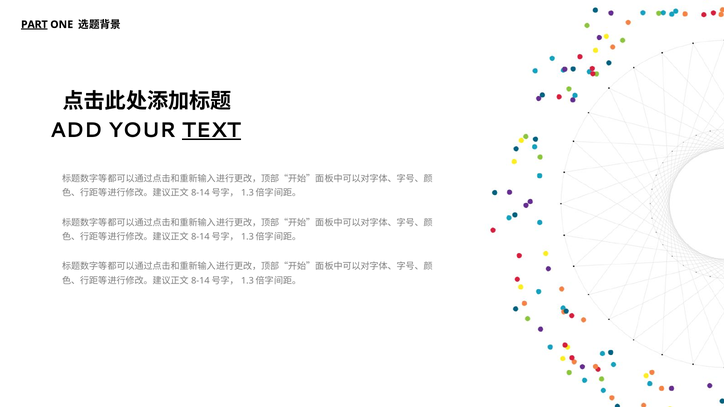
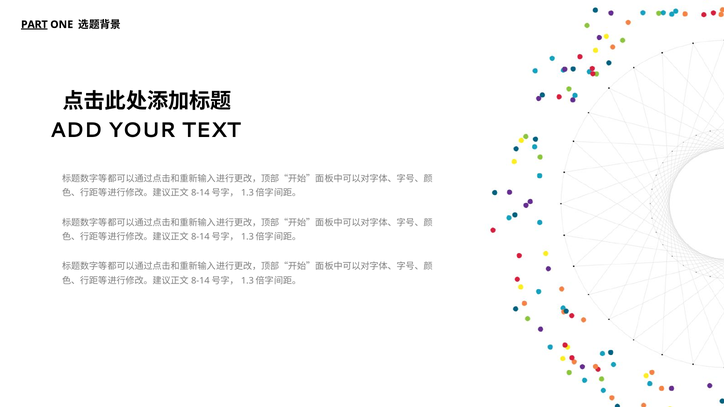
TEXT underline: present -> none (211, 130)
